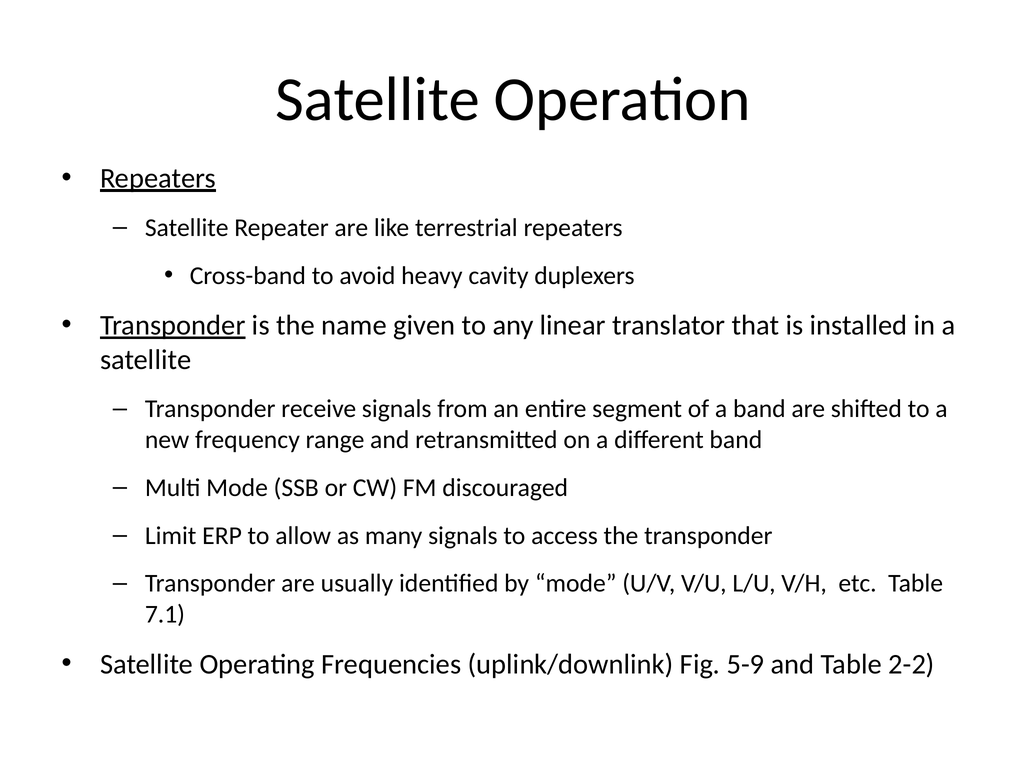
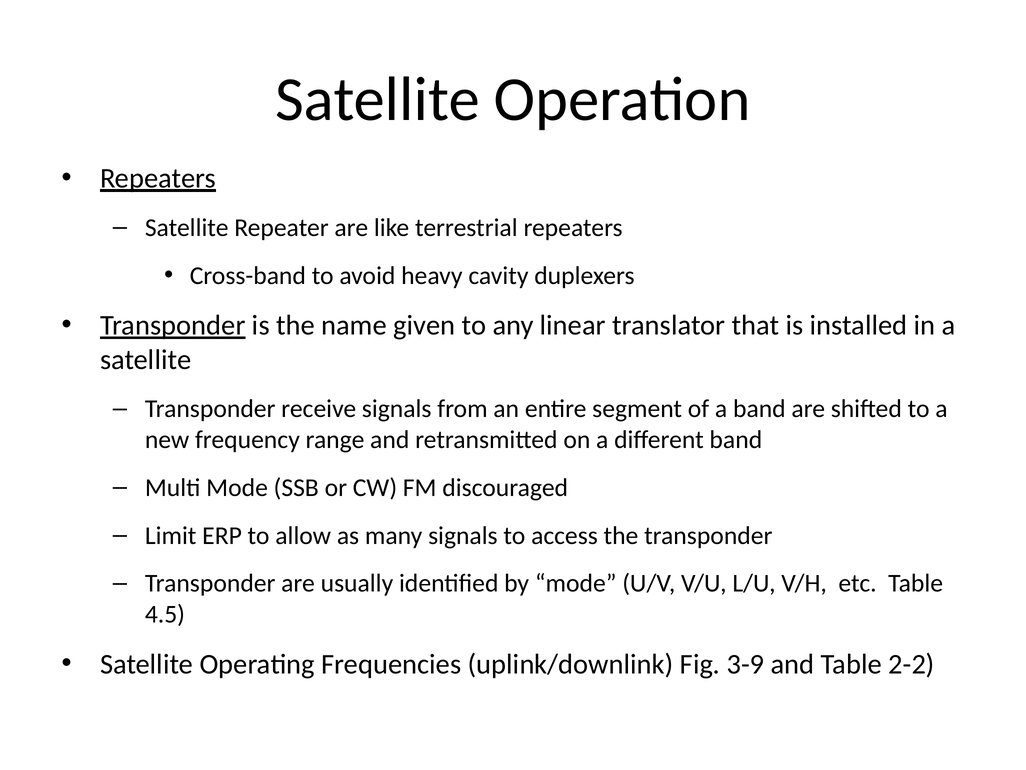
7.1: 7.1 -> 4.5 (165, 614)
5-9: 5-9 -> 3-9 (745, 664)
